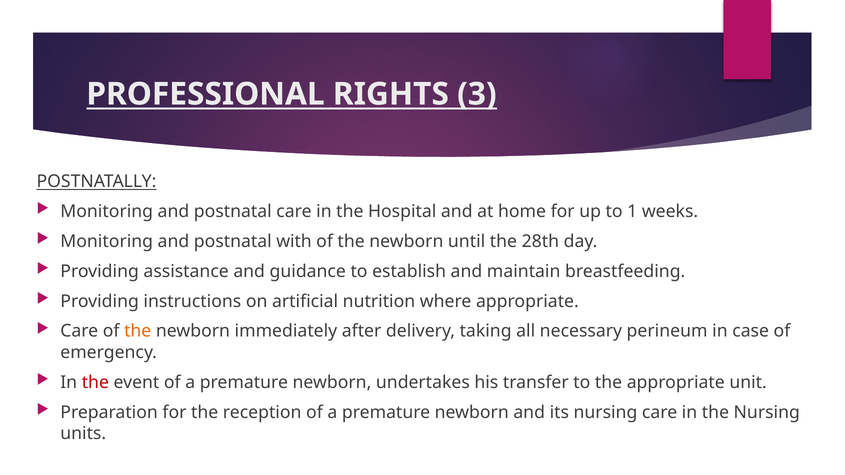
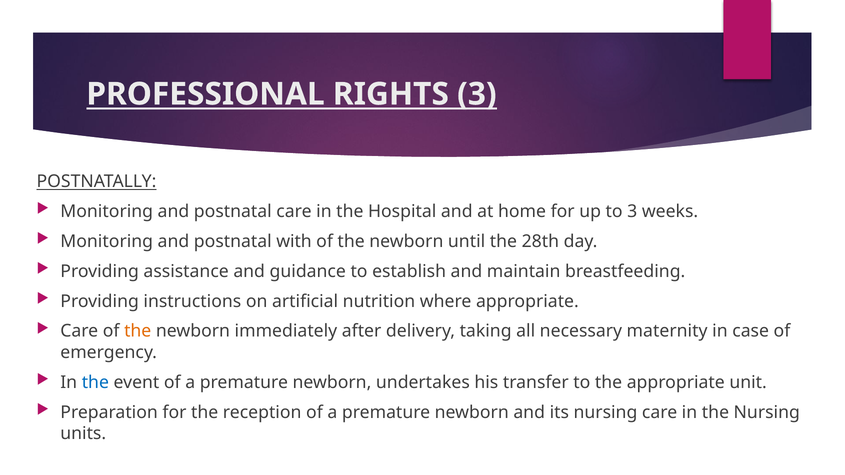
to 1: 1 -> 3 (632, 212)
perineum: perineum -> maternity (667, 331)
the colour: red -> blue (95, 382)
